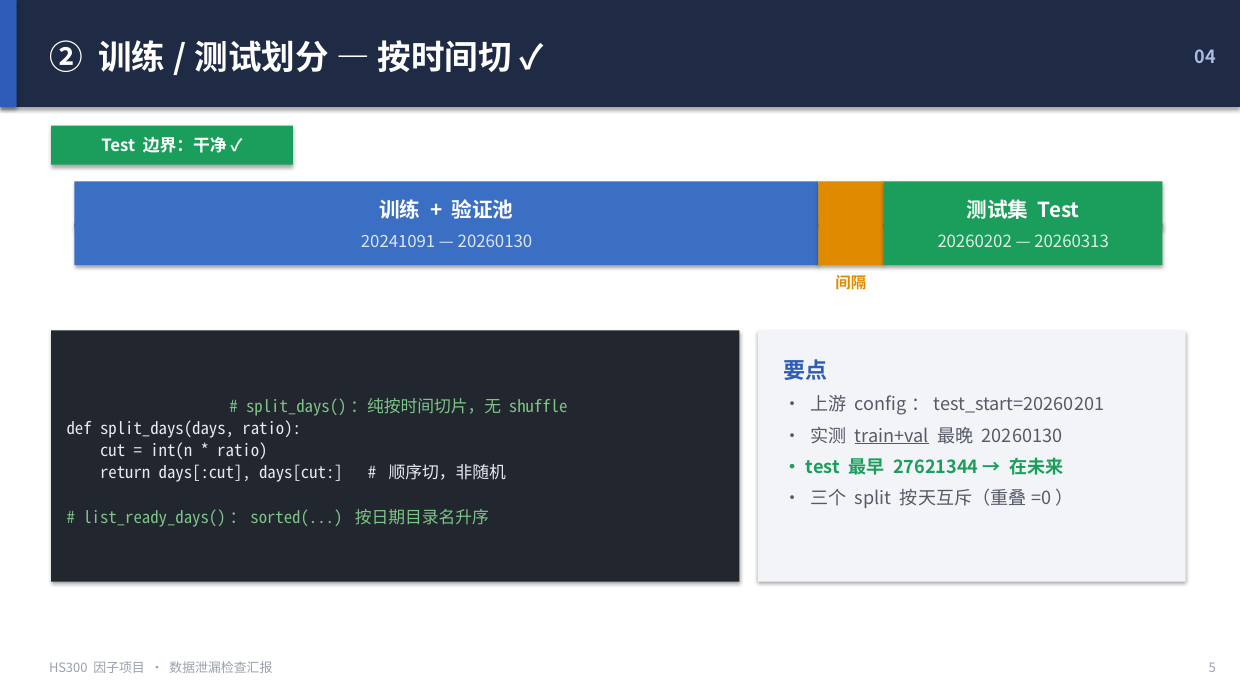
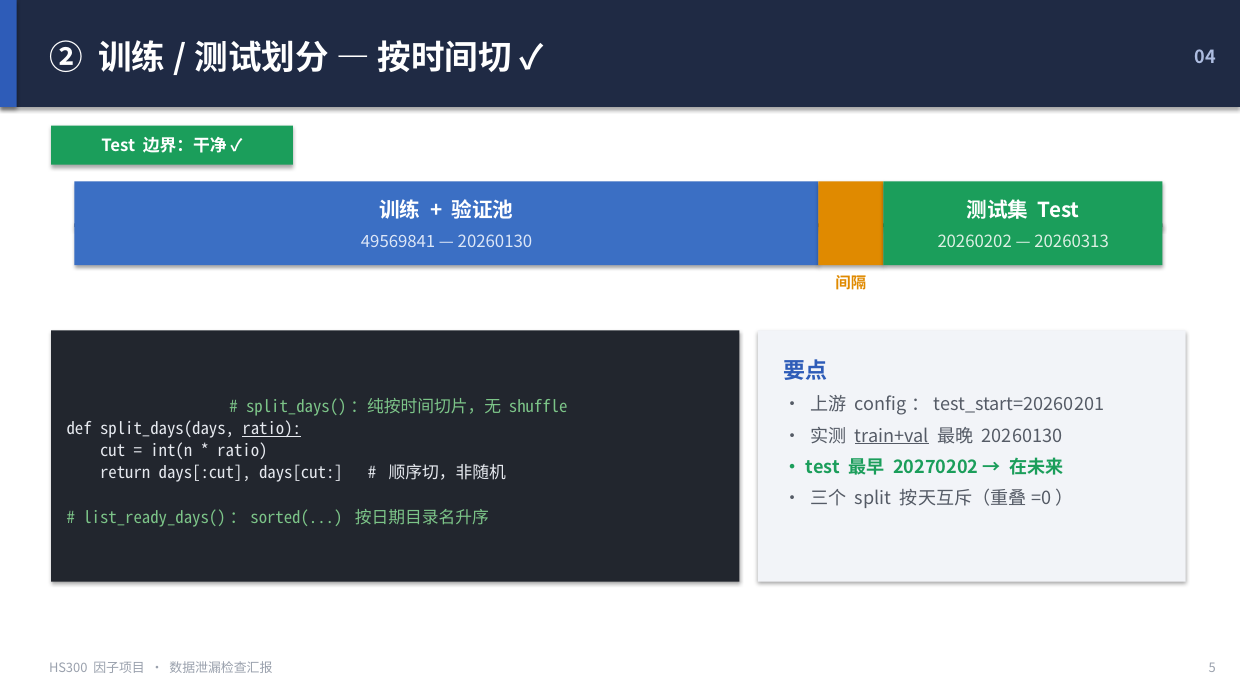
20241091: 20241091 -> 49569841 (398, 242)
ratio underline: none -> present (272, 429)
27621344: 27621344 -> 20270202 (936, 467)
